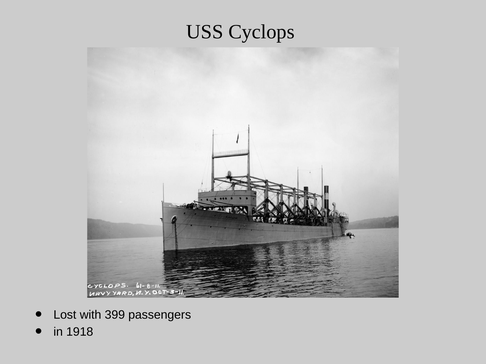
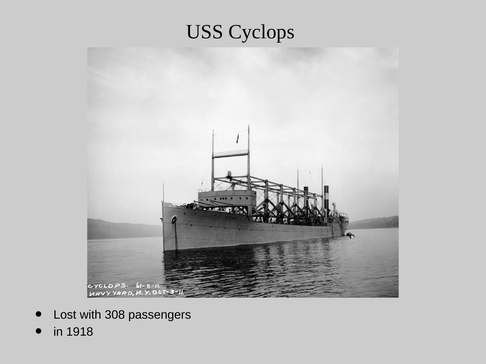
399: 399 -> 308 (115, 315)
